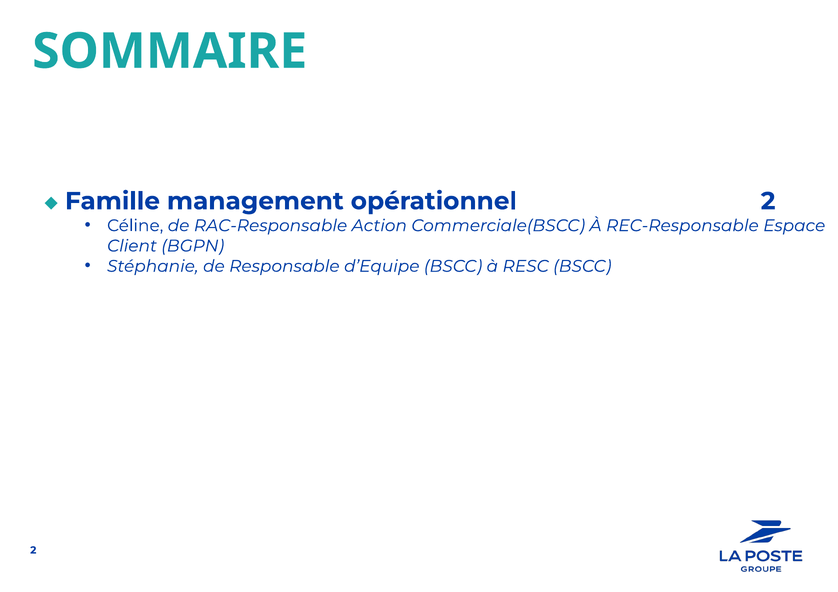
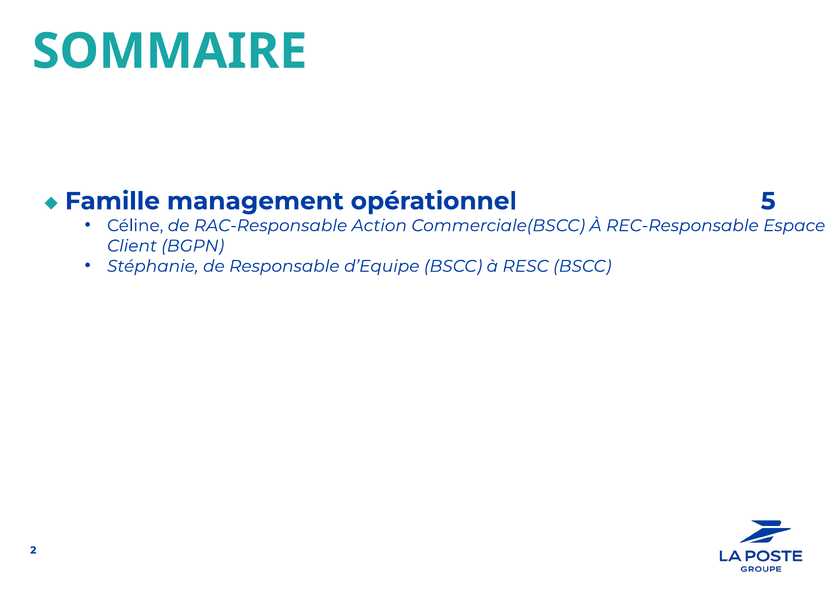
opérationnel 2: 2 -> 5 (768, 201)
